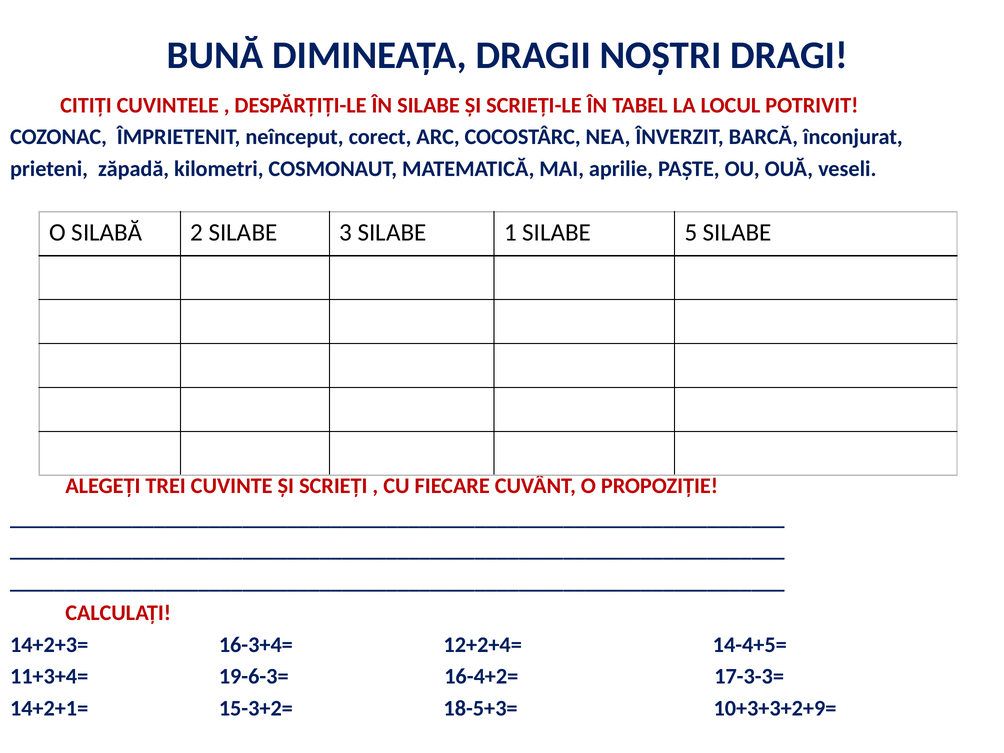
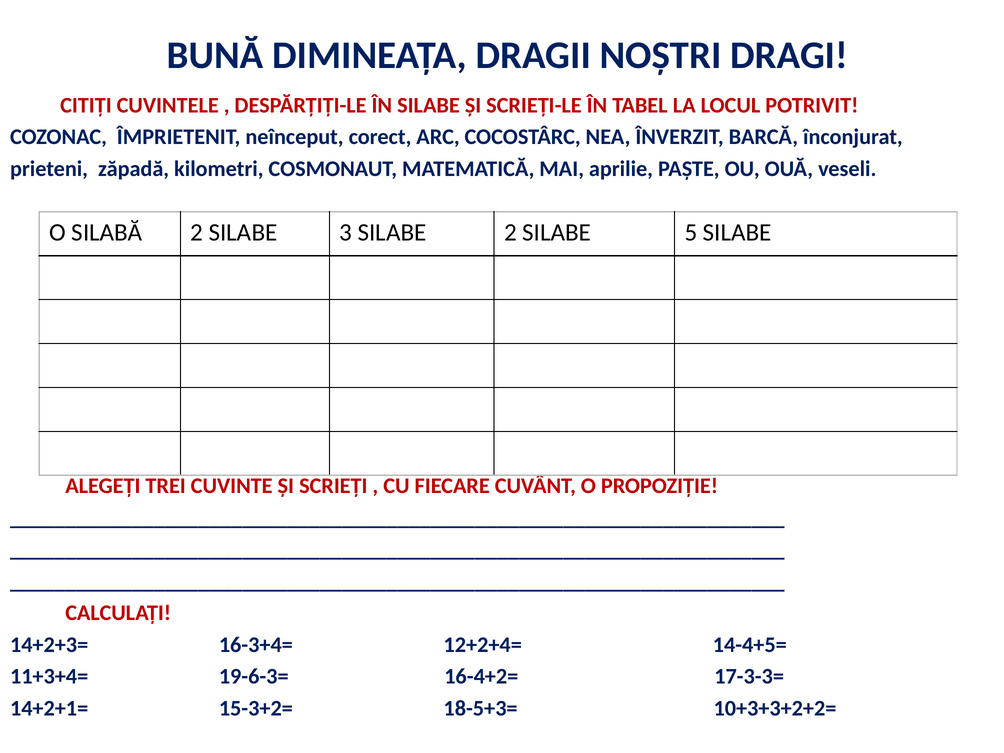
SILABE 1: 1 -> 2 (510, 232)
10+3+3+2+9=: 10+3+3+2+9= -> 10+3+3+2+2= (775, 708)
